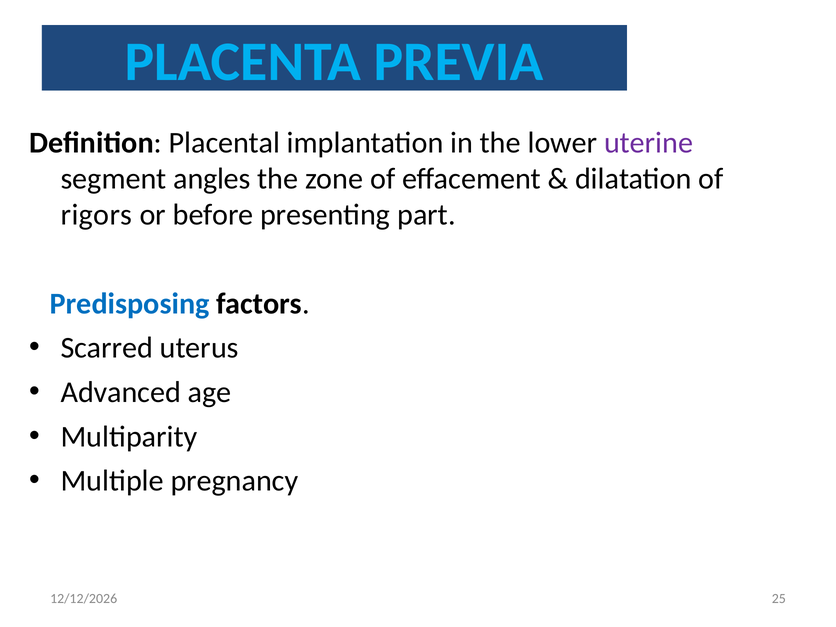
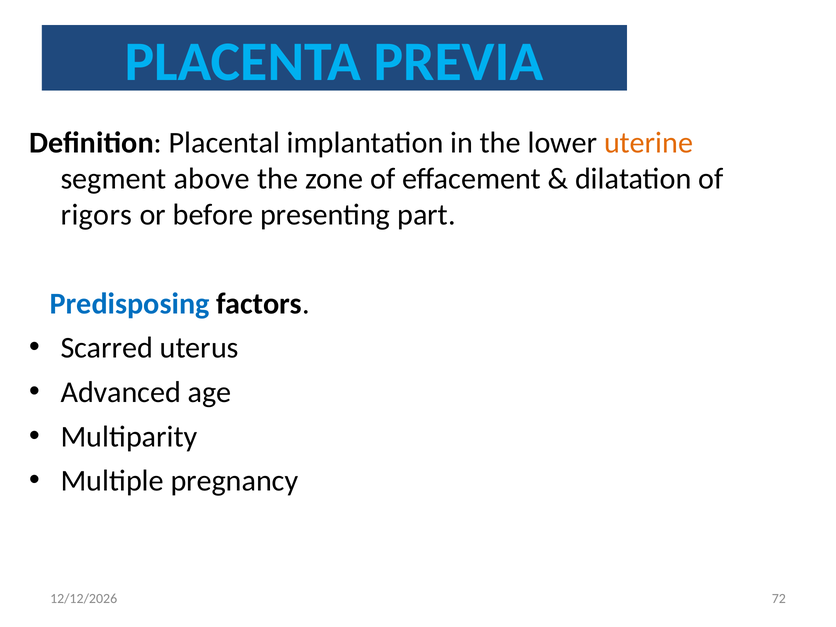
uterine colour: purple -> orange (649, 143)
angles: angles -> above (212, 179)
25: 25 -> 72 (779, 599)
